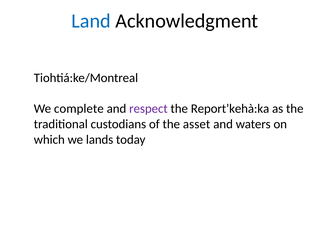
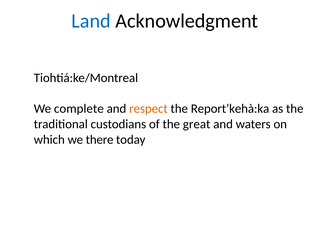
respect colour: purple -> orange (148, 108)
asset: asset -> great (197, 124)
lands: lands -> there (100, 139)
